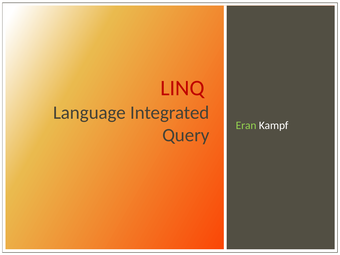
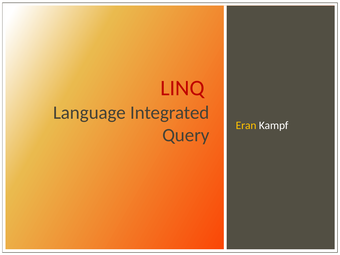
Eran colour: light green -> yellow (246, 125)
